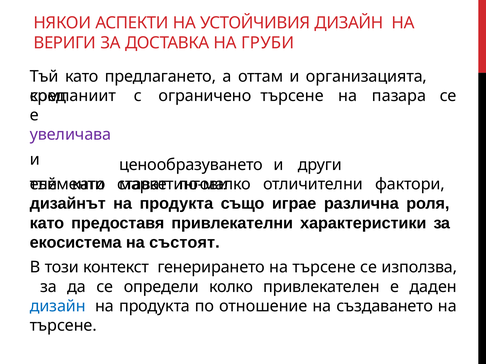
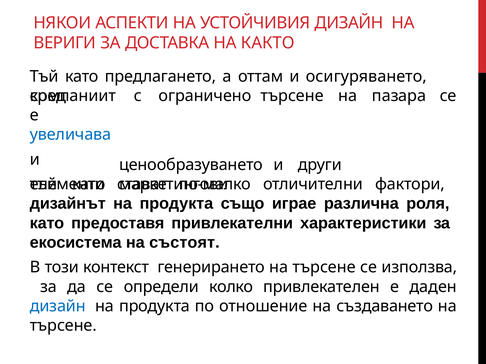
ГРУБИ: ГРУБИ -> КАКТО (268, 43)
организацията: организацията -> осигуряването (366, 76)
увеличава colour: purple -> blue (71, 135)
